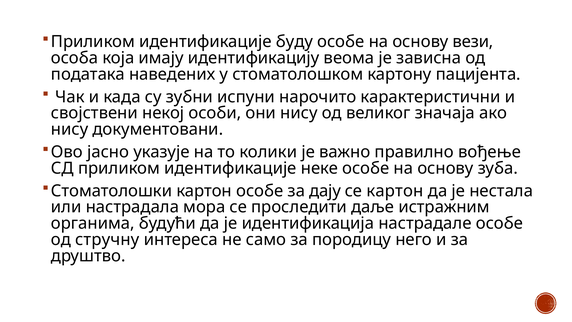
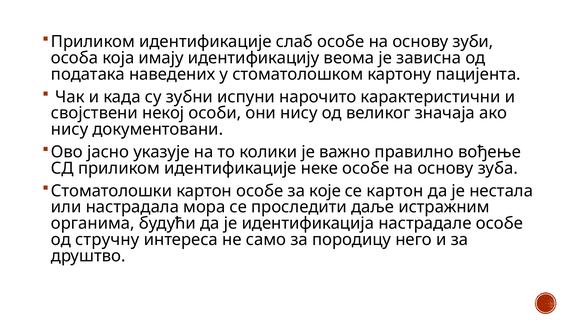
буду: буду -> слаб (294, 42)
вези: вези -> зуби (473, 42)
дају: дају -> које (325, 191)
